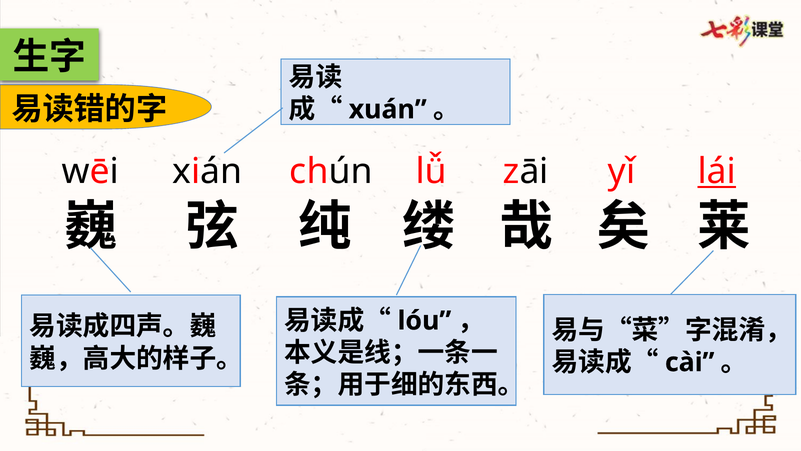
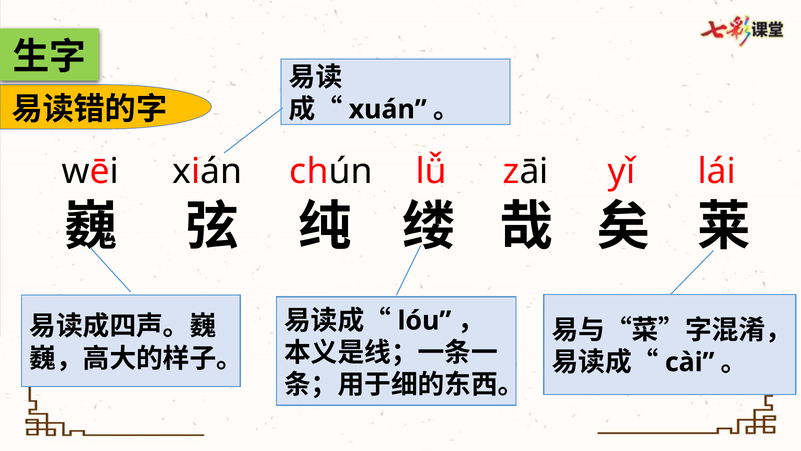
lái underline: present -> none (717, 171)
